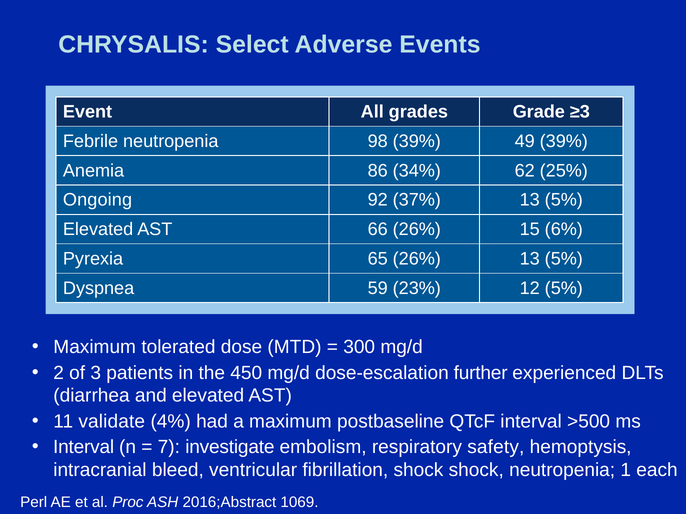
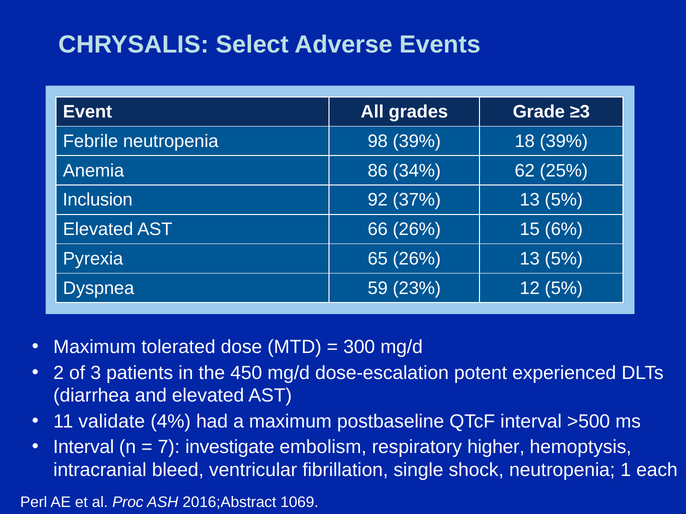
49: 49 -> 18 (525, 141)
Ongoing: Ongoing -> Inclusion (98, 200)
further: further -> potent (481, 373)
safety: safety -> higher (496, 448)
fibrillation shock: shock -> single (418, 470)
